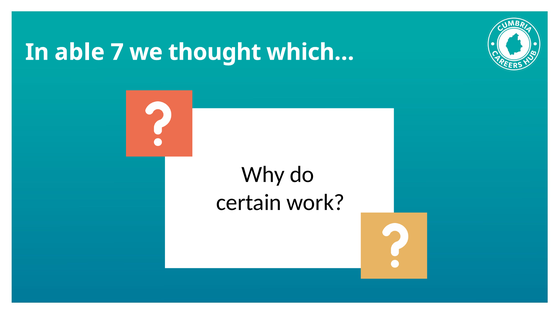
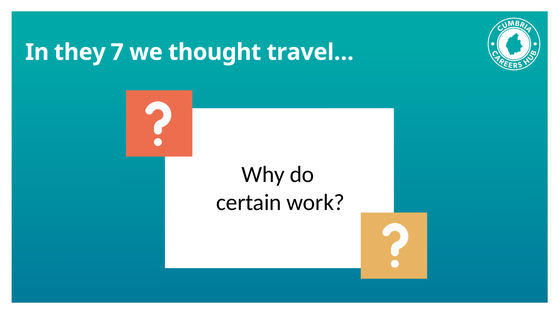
able: able -> they (80, 52)
which…: which… -> travel… (310, 52)
